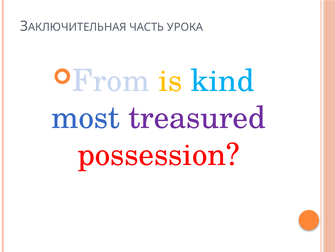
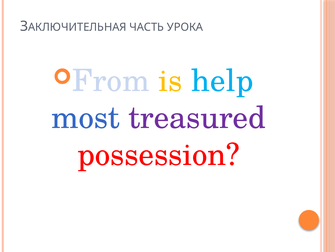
kind: kind -> help (222, 81)
